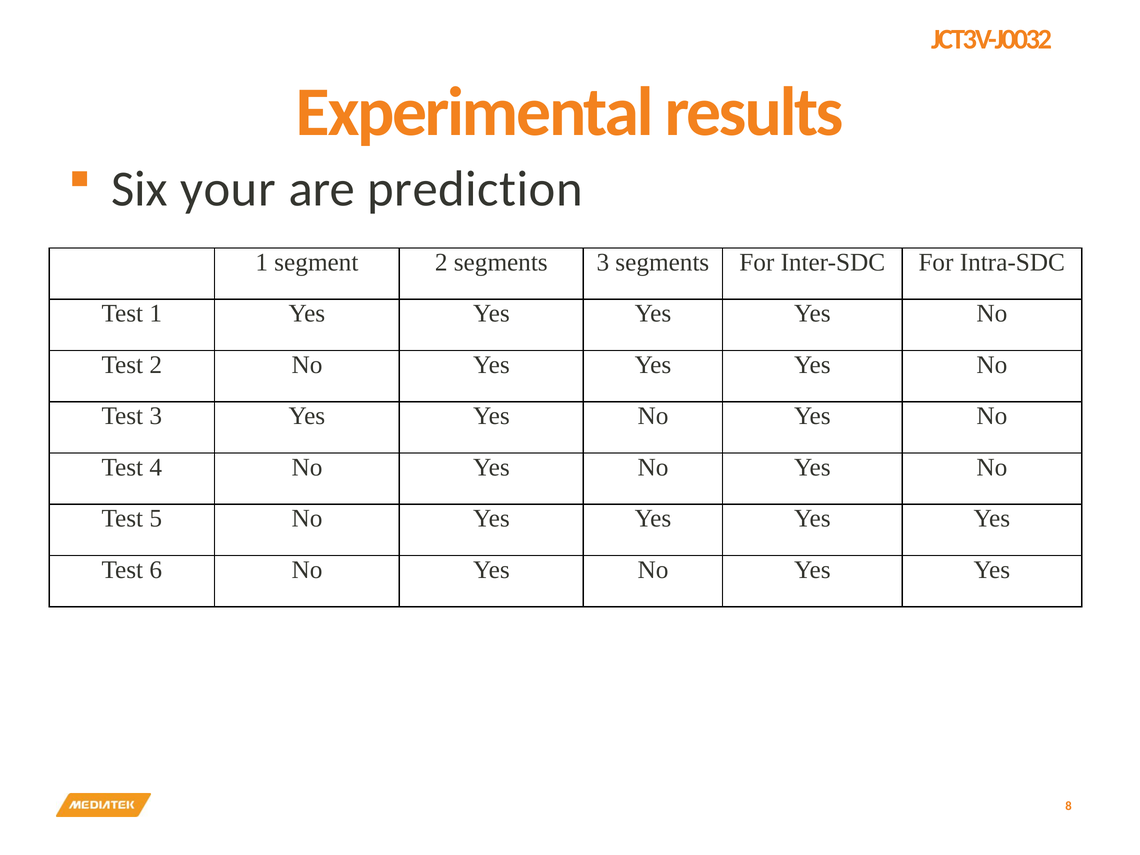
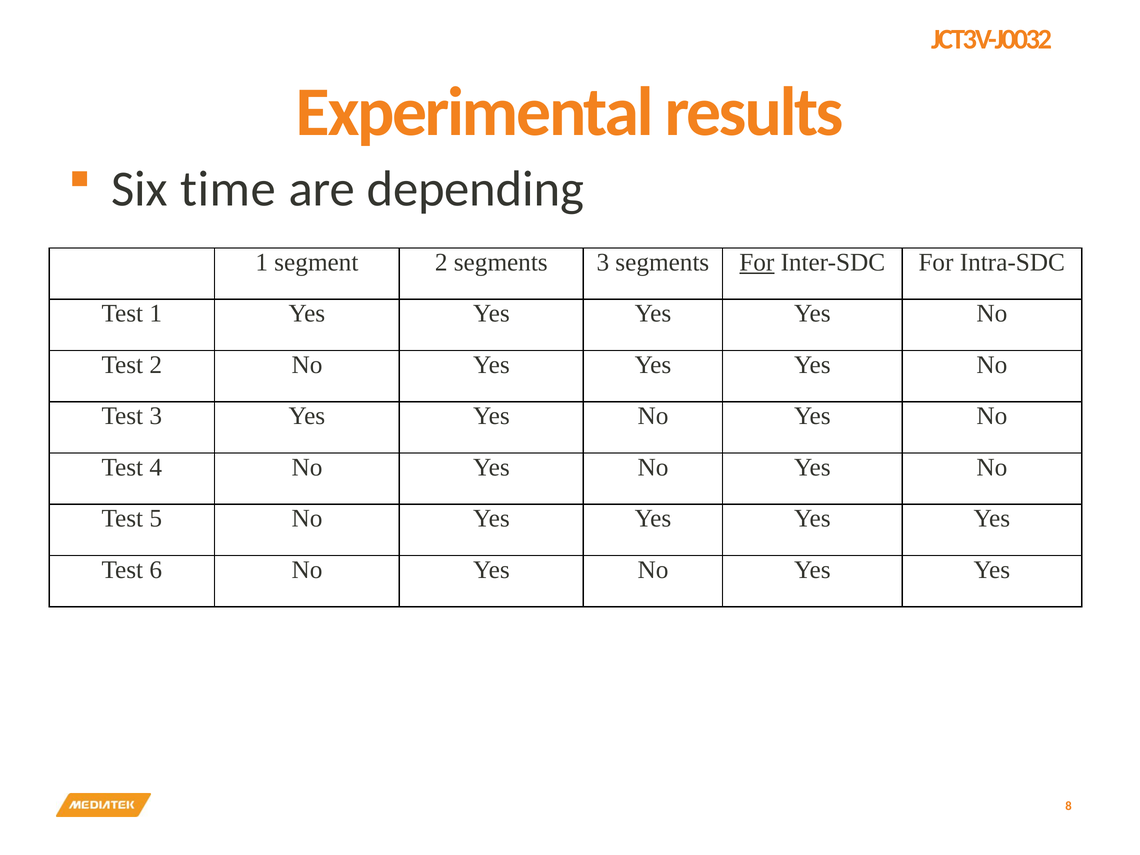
your: your -> time (228, 189)
prediction: prediction -> depending (475, 189)
For underline: none -> present (757, 262)
